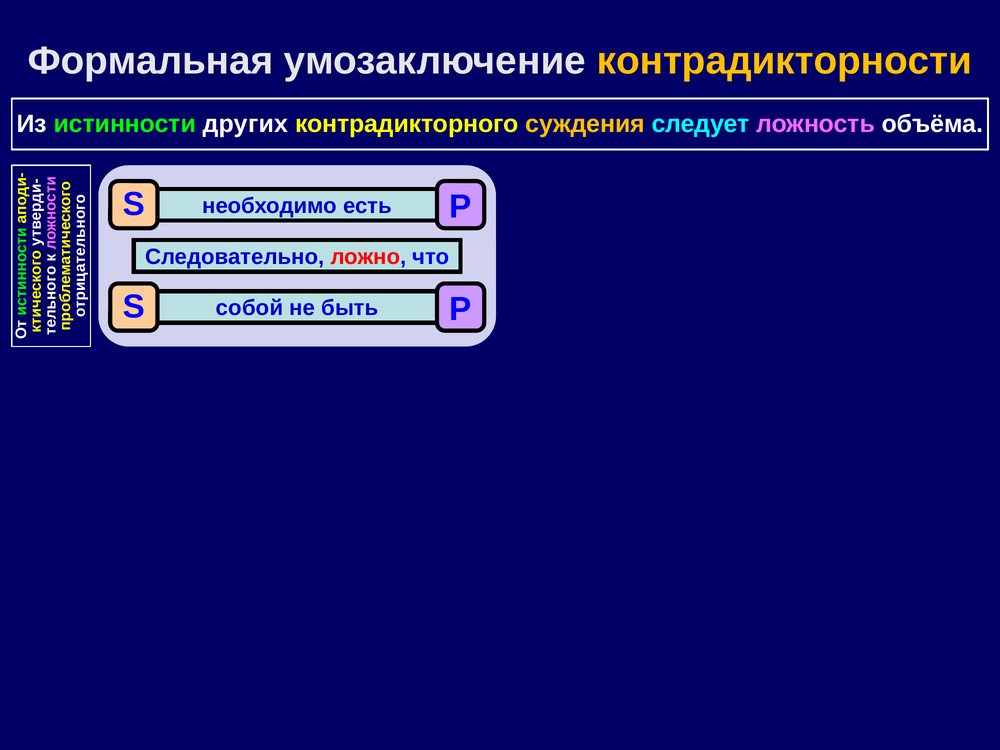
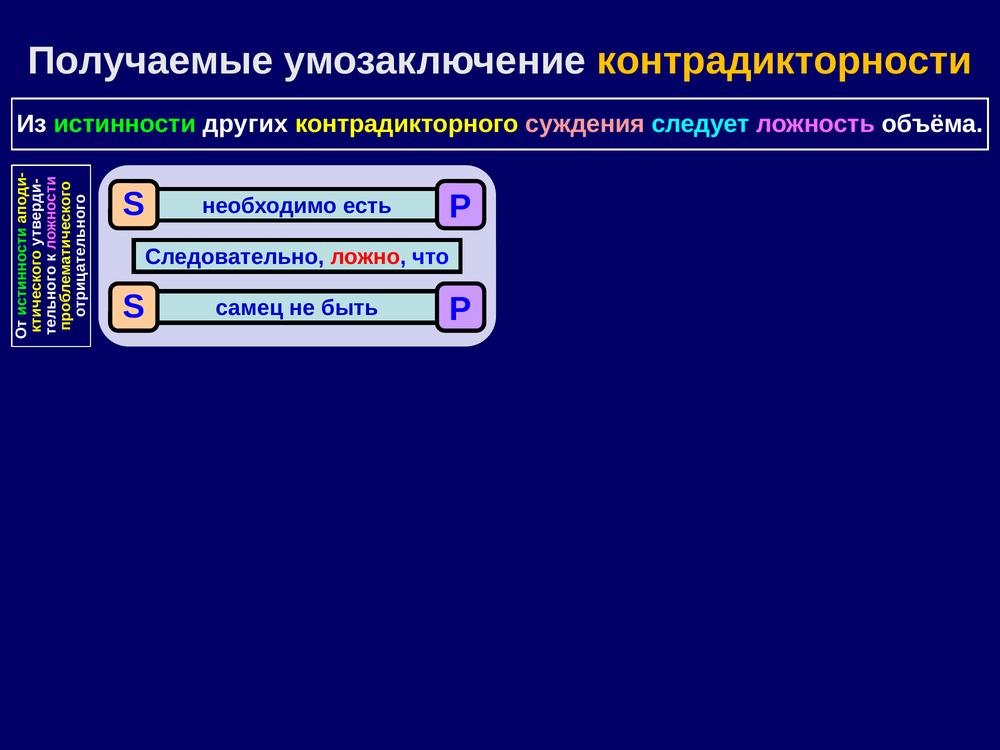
Формальная: Формальная -> Получаемые (150, 61)
суждения colour: yellow -> pink (585, 124)
собой: собой -> самец (250, 308)
